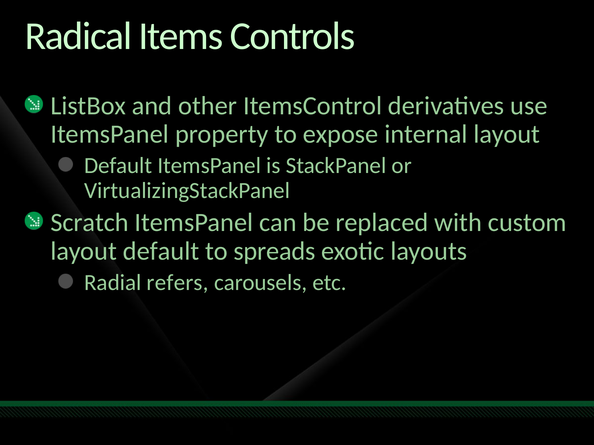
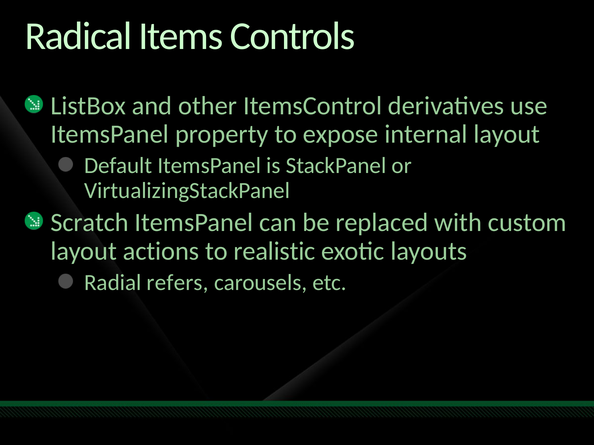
default: default -> actions (161, 251)
spreads: spreads -> realistic (274, 251)
